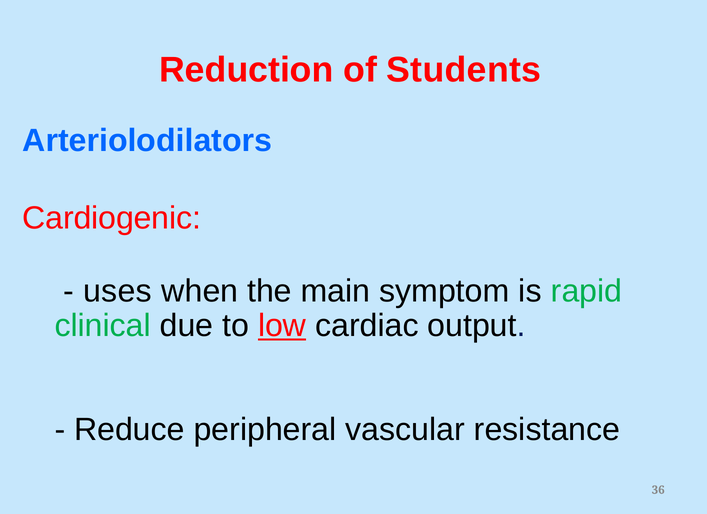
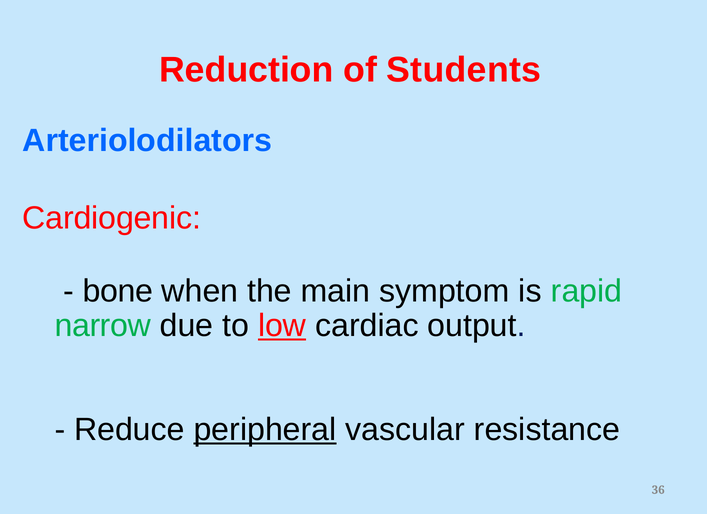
uses: uses -> bone (118, 291)
clinical: clinical -> narrow (103, 326)
peripheral underline: none -> present (265, 430)
